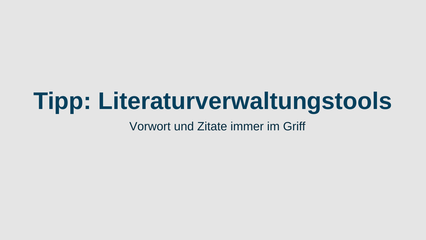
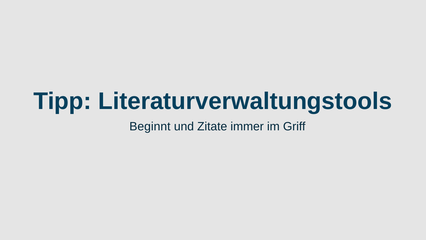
Vorwort: Vorwort -> Beginnt (150, 126)
